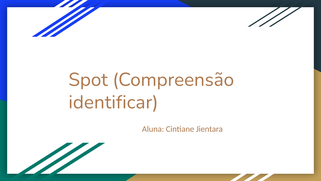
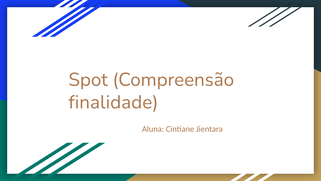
identificar: identificar -> finalidade (113, 102)
